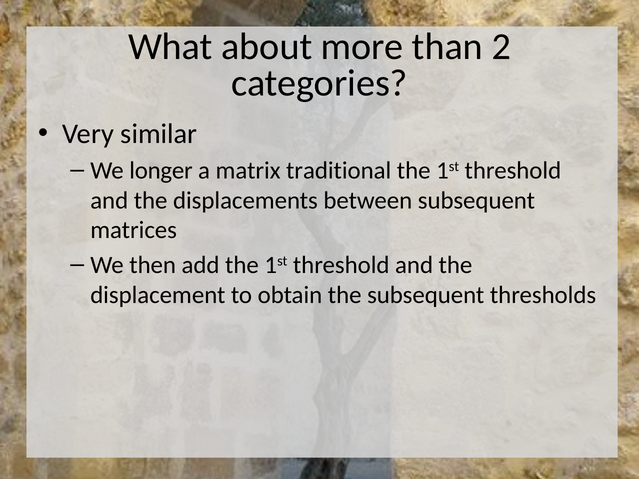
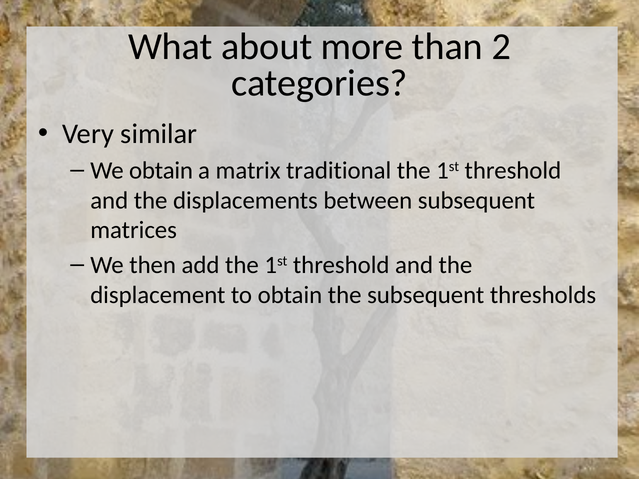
We longer: longer -> obtain (161, 171)
